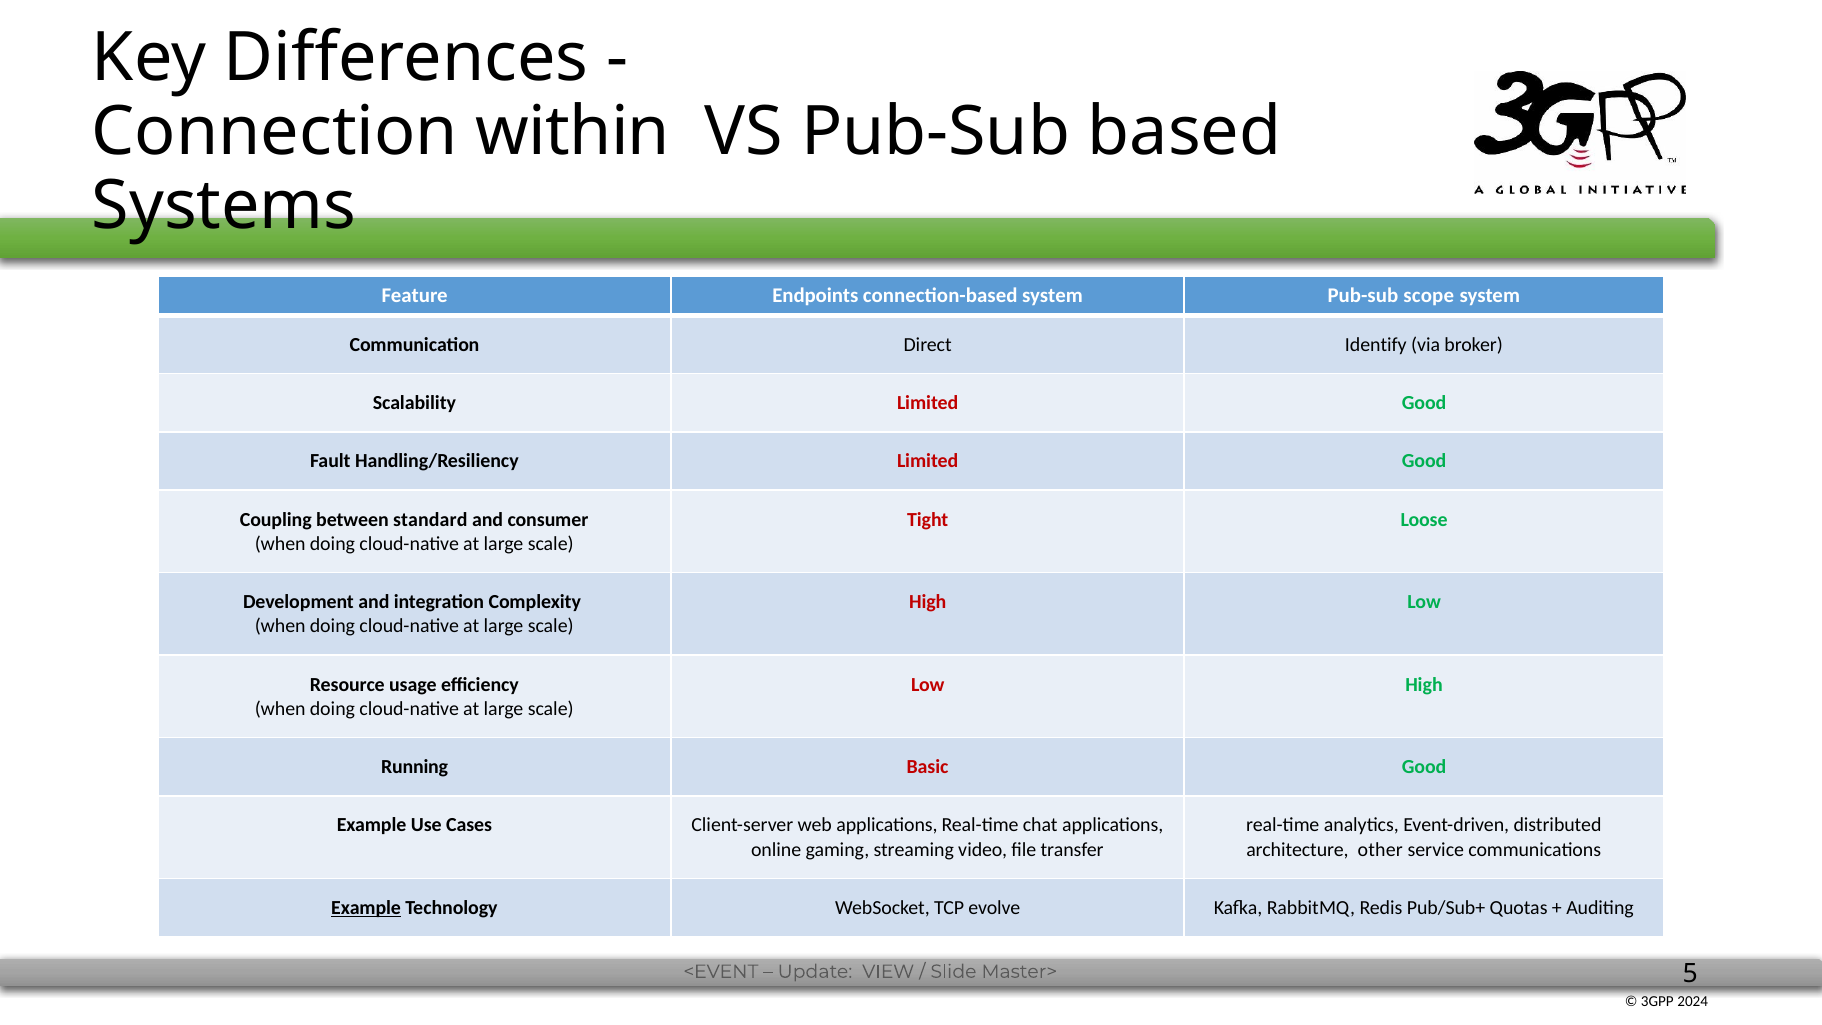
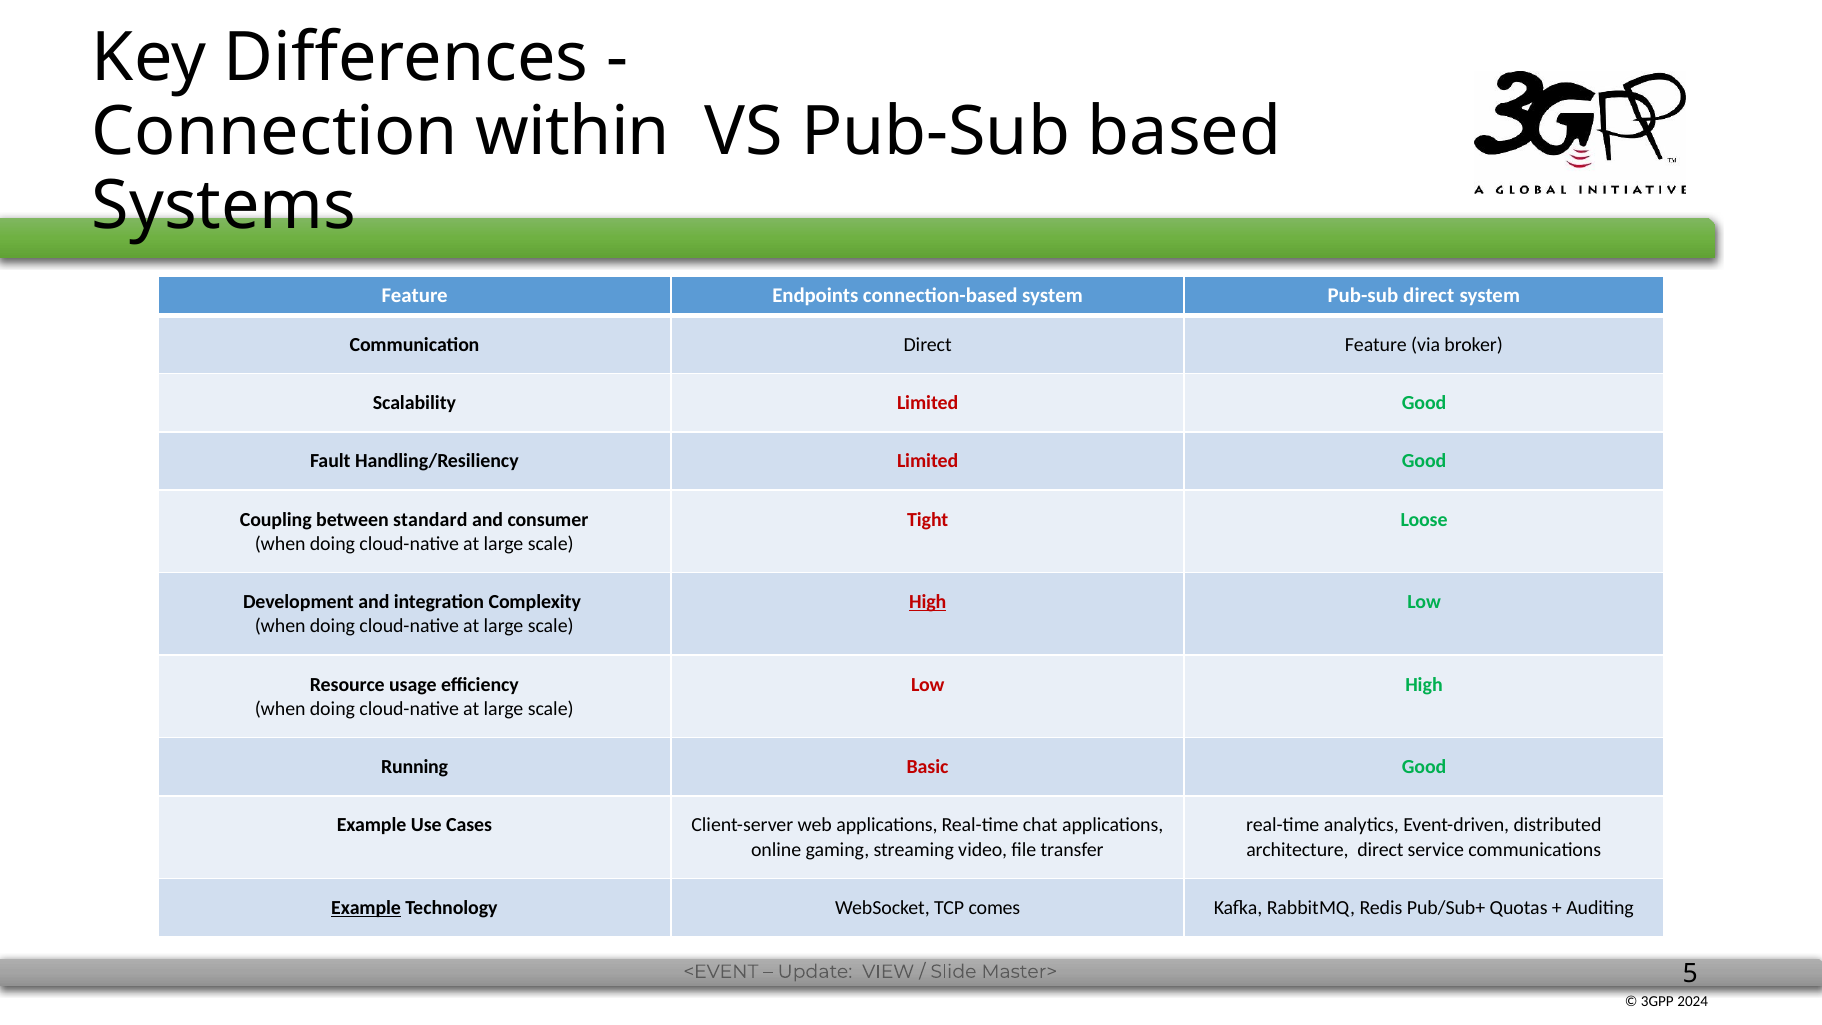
Pub-sub scope: scope -> direct (1429, 296)
Direct Identify: Identify -> Feature (1376, 345)
High underline: none -> present (928, 602)
architecture other: other -> direct (1380, 849)
evolve: evolve -> comes (994, 908)
